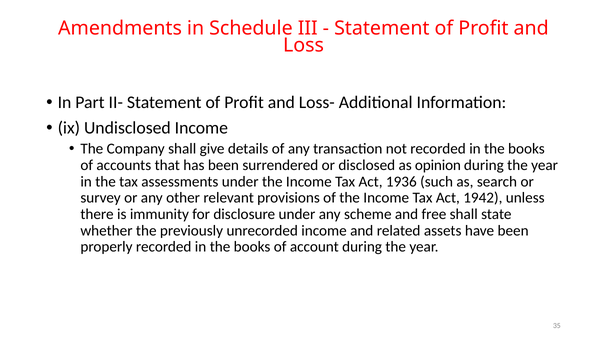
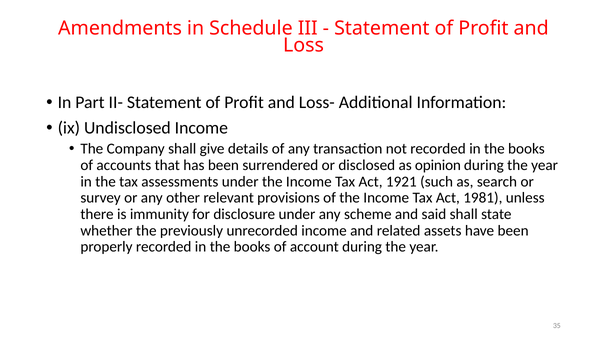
1936: 1936 -> 1921 (401, 182)
1942: 1942 -> 1981 (483, 198)
free: free -> said (434, 215)
